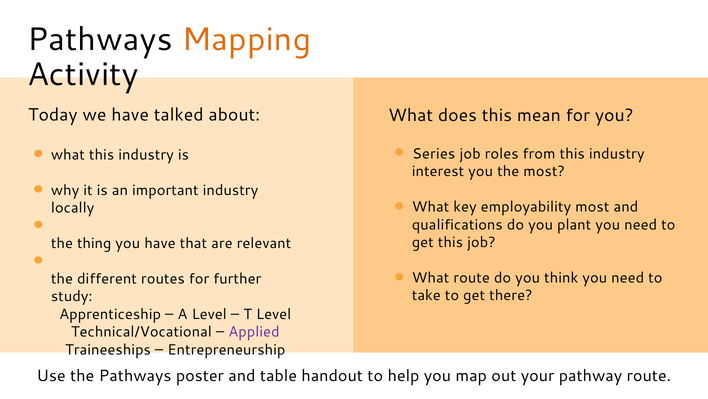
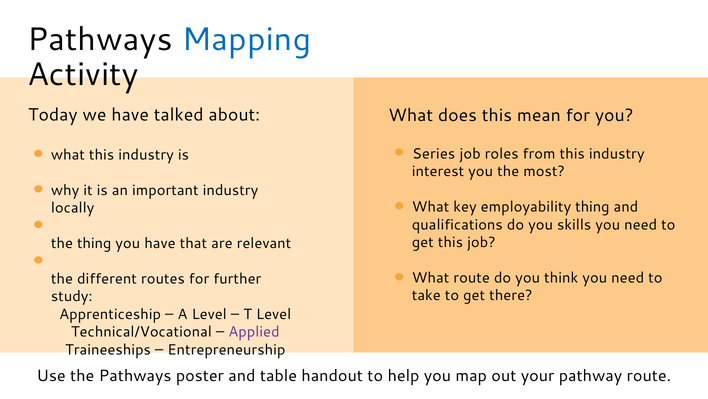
Mapping colour: orange -> blue (246, 39)
employability most: most -> thing (592, 207)
plant: plant -> skills (574, 224)
